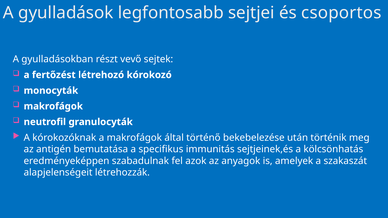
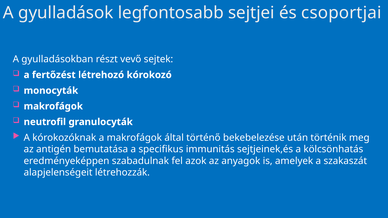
csoportos: csoportos -> csoportjai (341, 13)
